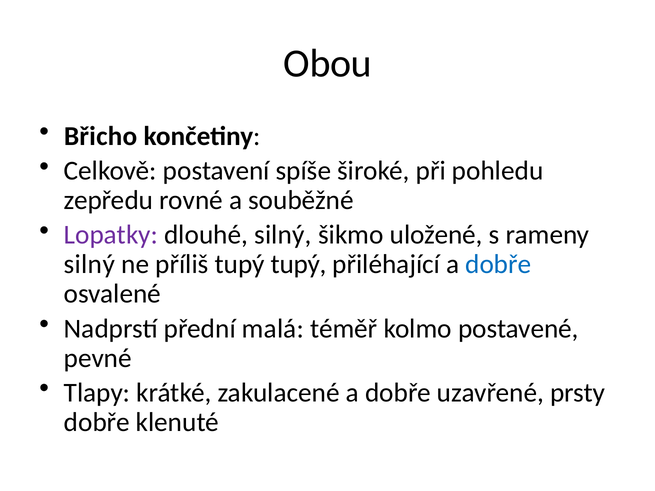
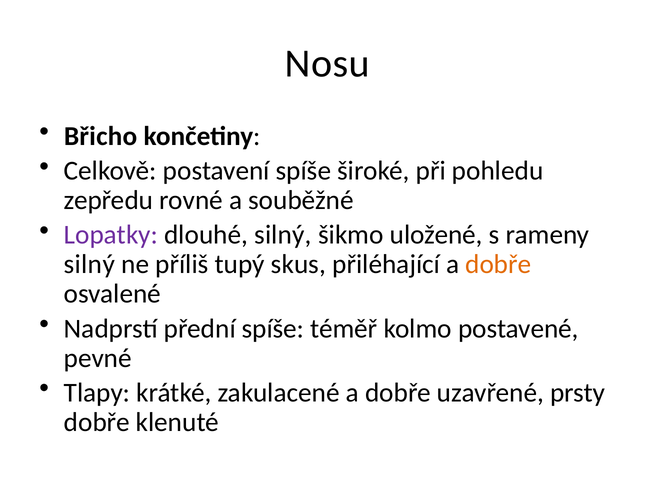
Obou: Obou -> Nosu (327, 63)
tupý tupý: tupý -> skus (298, 265)
dobře colour: blue -> orange (498, 265)
přední malá: malá -> spíše (273, 329)
